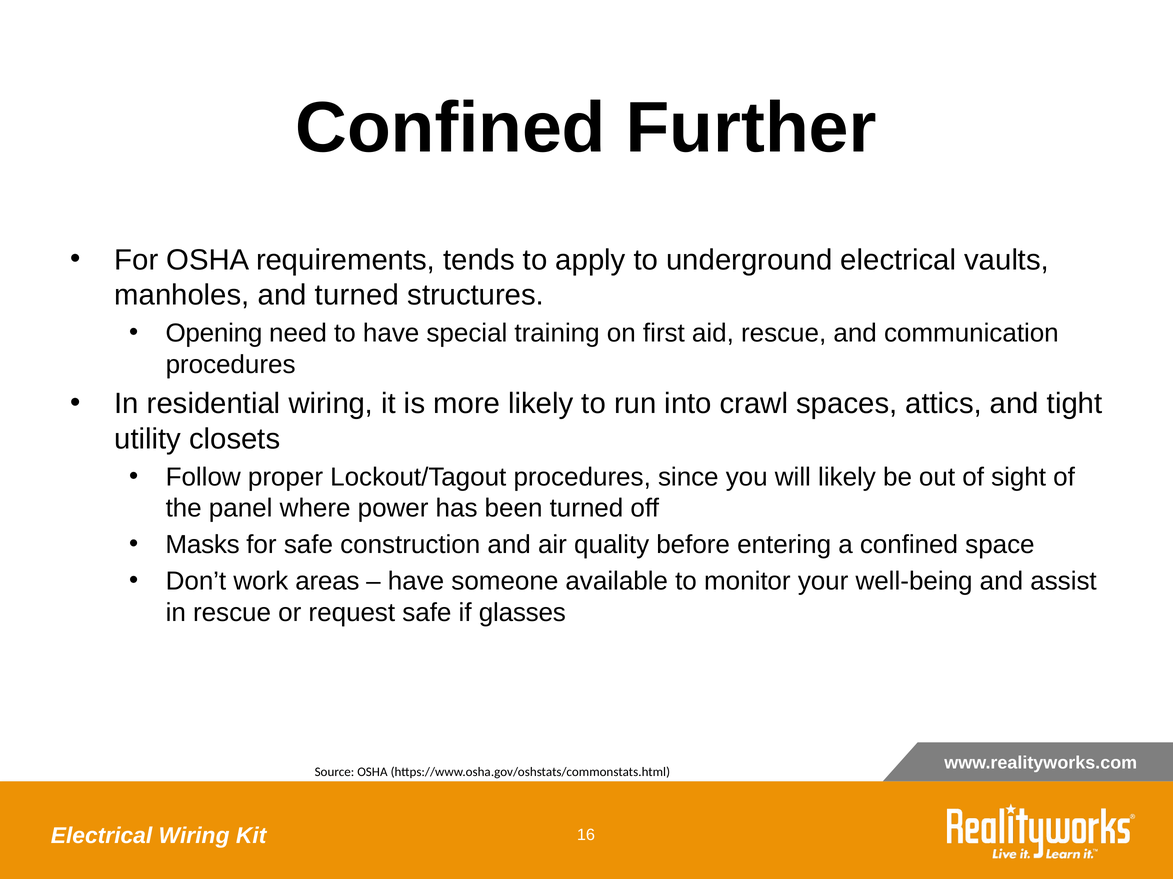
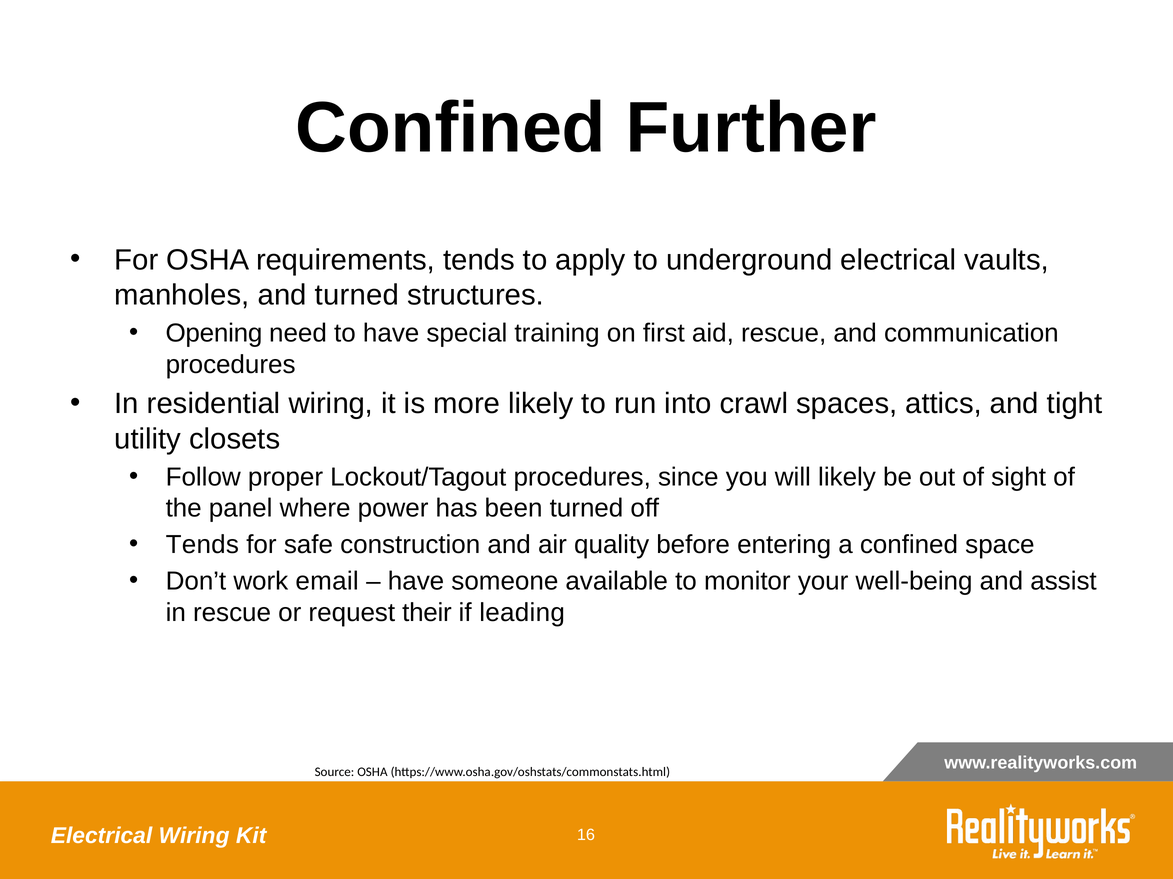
Masks: Masks -> Tends (202, 545)
areas: areas -> email (327, 582)
request safe: safe -> their (427, 613)
glasses: glasses -> leading (522, 613)
